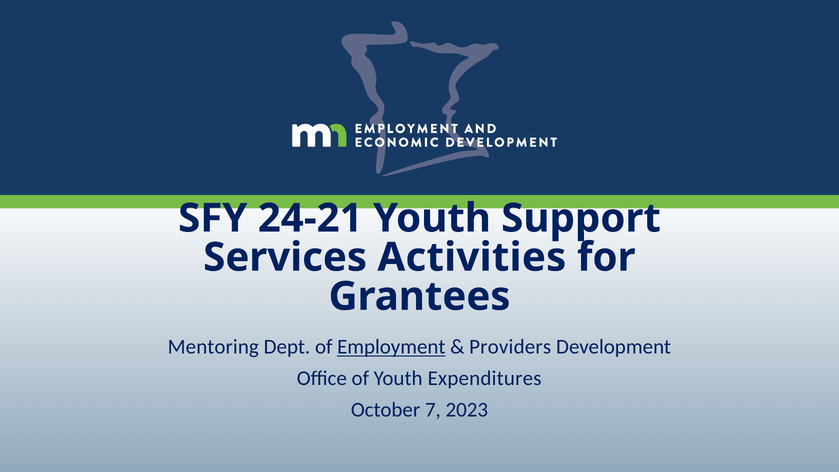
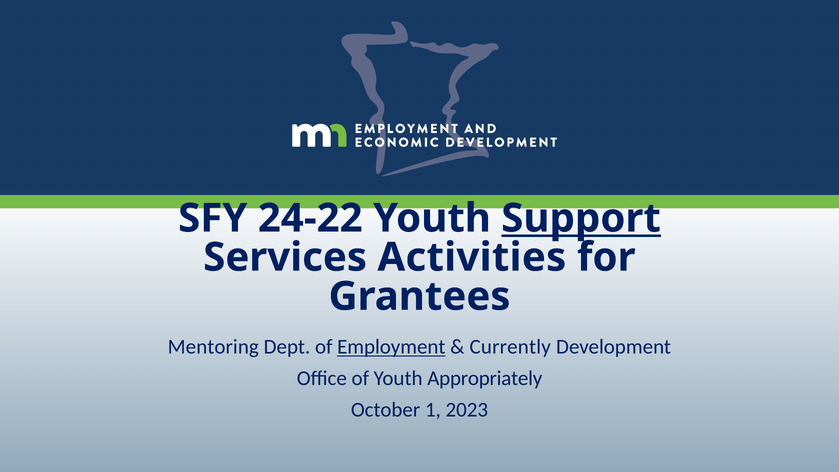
24-21: 24-21 -> 24-22 (310, 218)
Support underline: none -> present (581, 218)
Providers: Providers -> Currently (510, 347)
Expenditures: Expenditures -> Appropriately (485, 378)
7: 7 -> 1 (433, 410)
